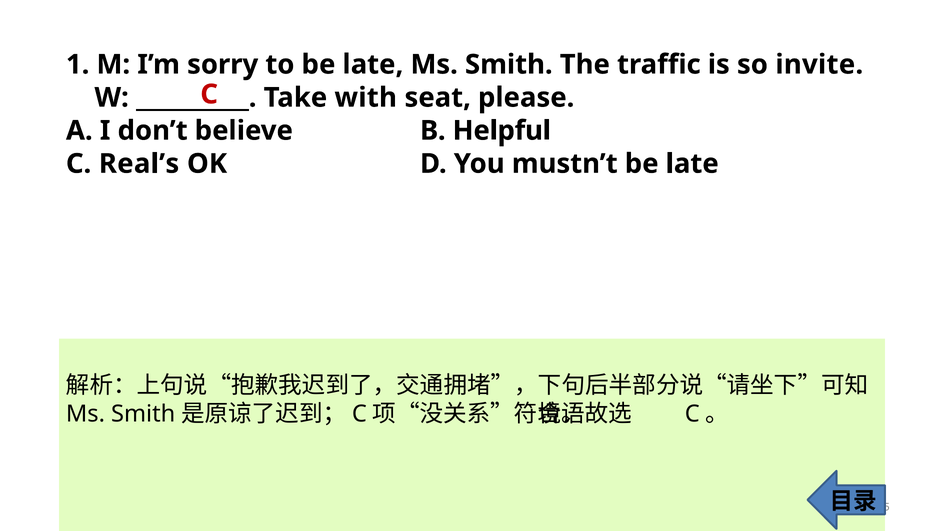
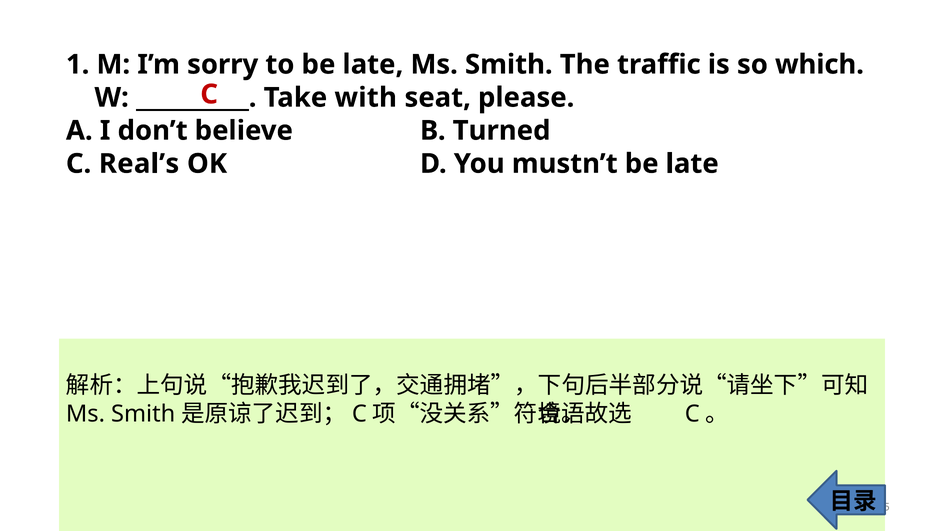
invite: invite -> which (819, 65)
Helpful: Helpful -> Turned (502, 131)
